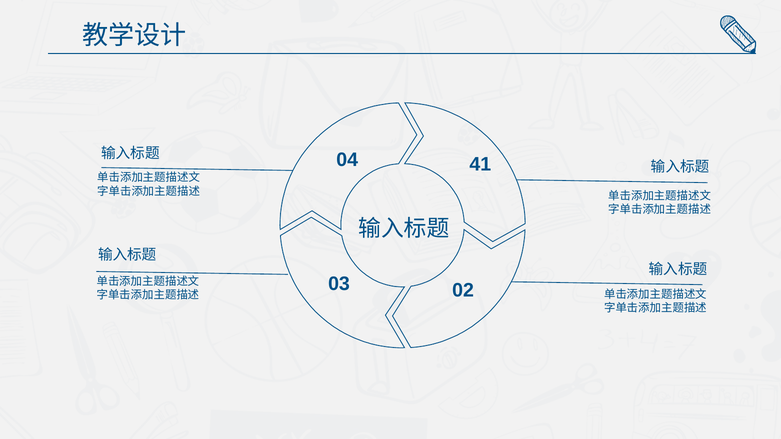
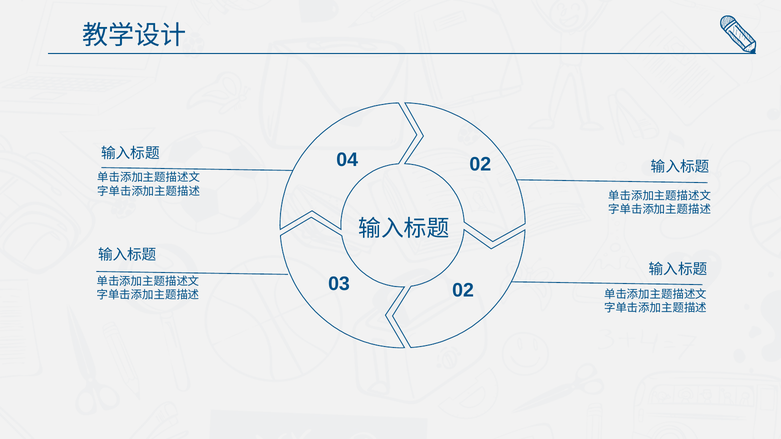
04 41: 41 -> 02 (480, 165)
